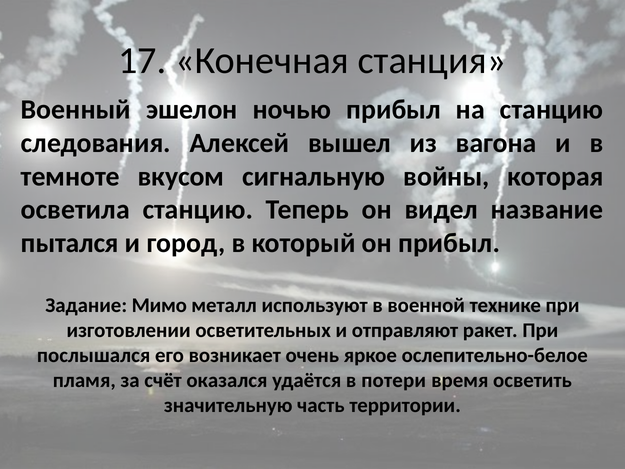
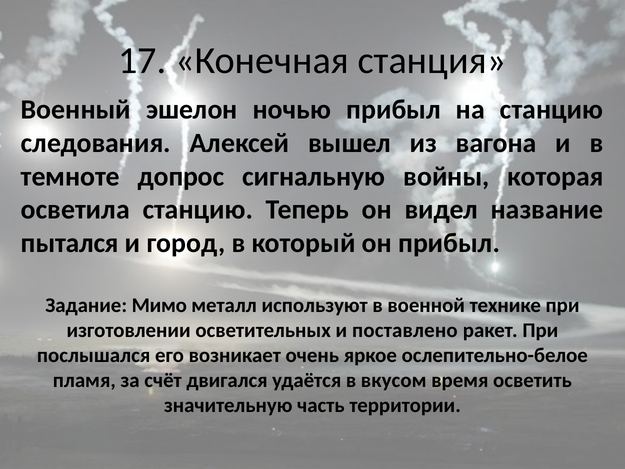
вкусом: вкусом -> допрос (181, 176)
отправляют: отправляют -> поставлено (405, 330)
оказался: оказался -> двигался (227, 380)
потери: потери -> вкусом (394, 380)
